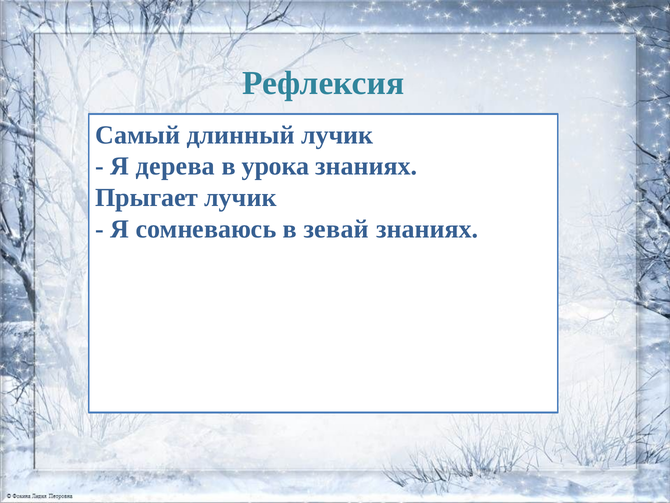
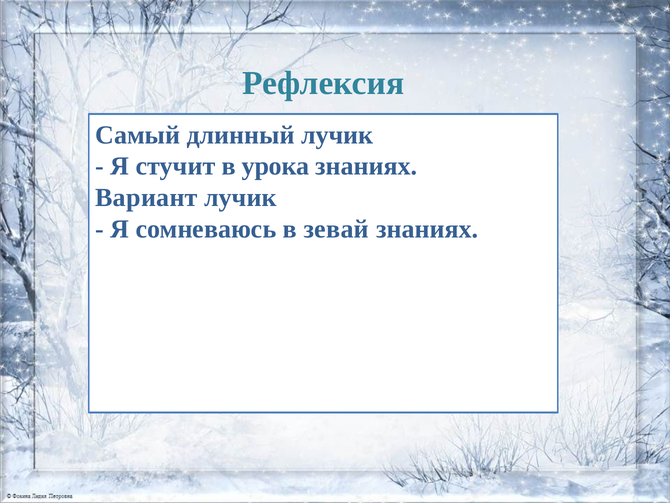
дерева: дерева -> стучит (176, 166)
Прыгает: Прыгает -> Вариант (146, 197)
